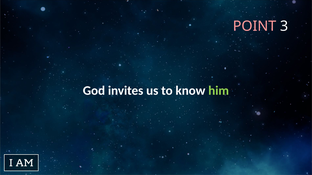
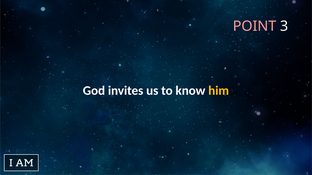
him colour: light green -> yellow (219, 91)
